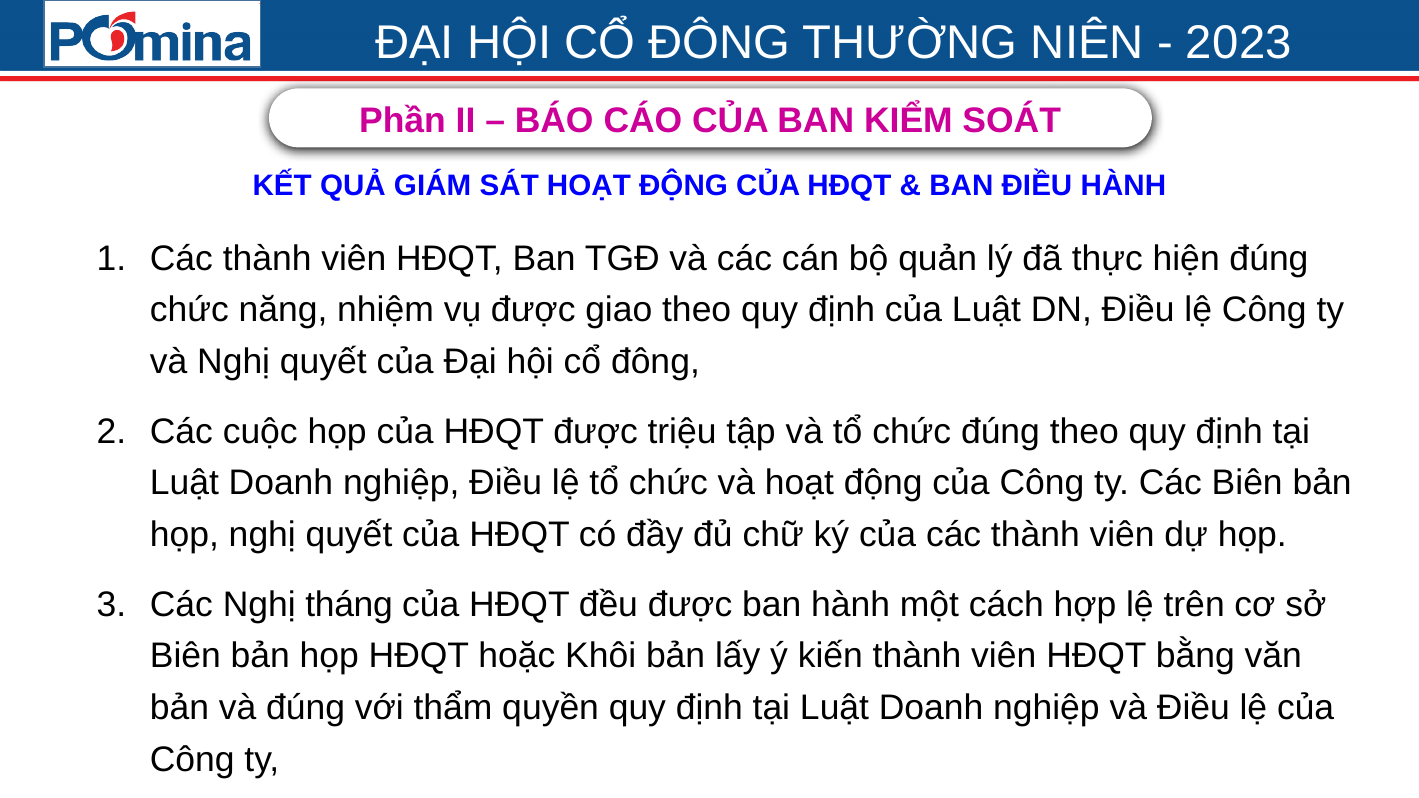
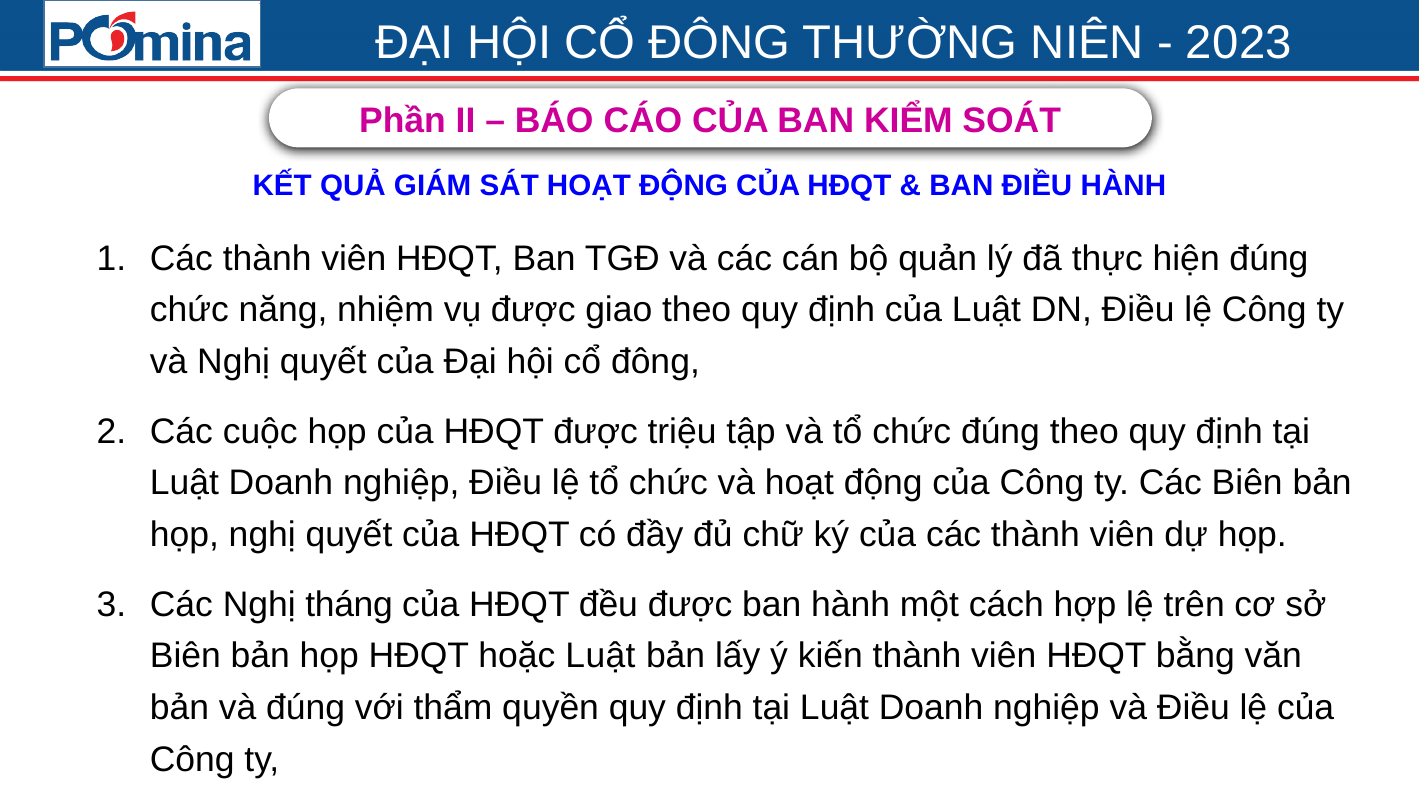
hoặc Khôi: Khôi -> Luật (601, 656)
